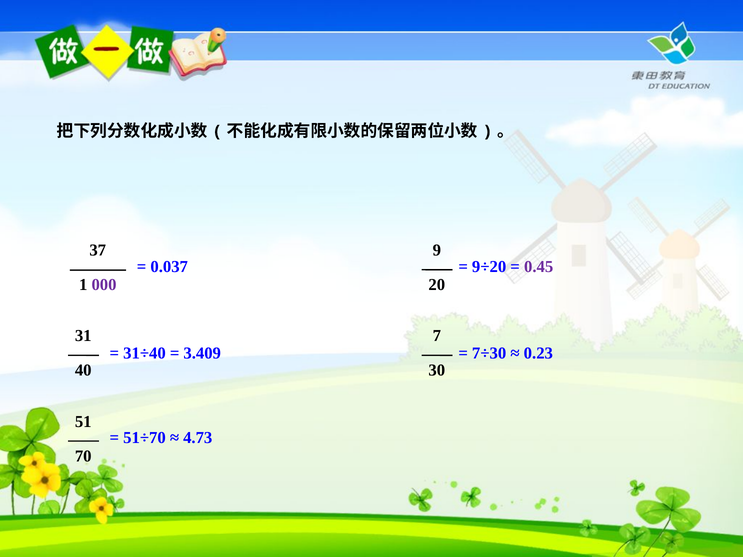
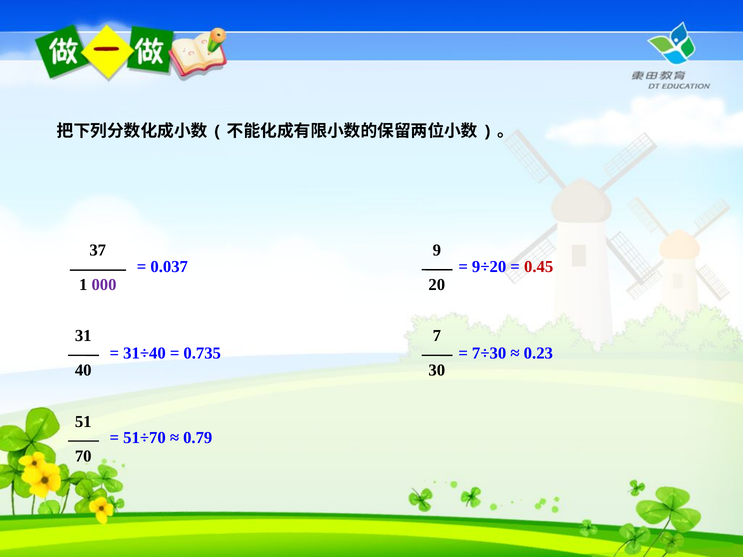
0.45 colour: purple -> red (539, 267)
3.409: 3.409 -> 0.735 (202, 353)
4.73: 4.73 -> 0.79 (198, 438)
